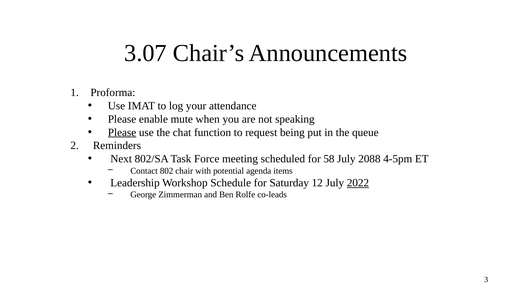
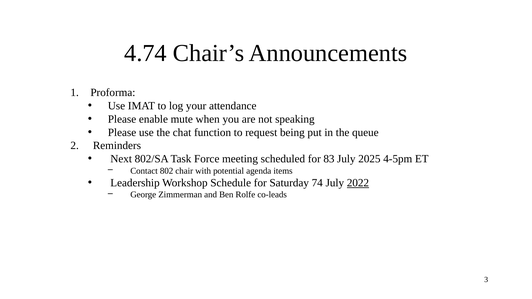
3.07: 3.07 -> 4.74 (146, 53)
Please underline: present -> none (122, 132)
58: 58 -> 83 (329, 159)
2088: 2088 -> 2025 (369, 159)
12: 12 -> 74 (317, 183)
